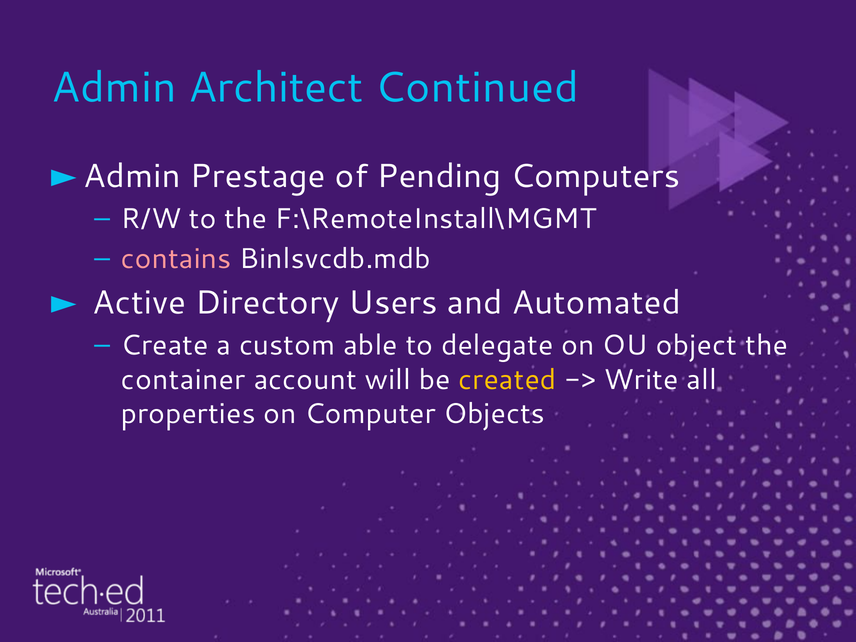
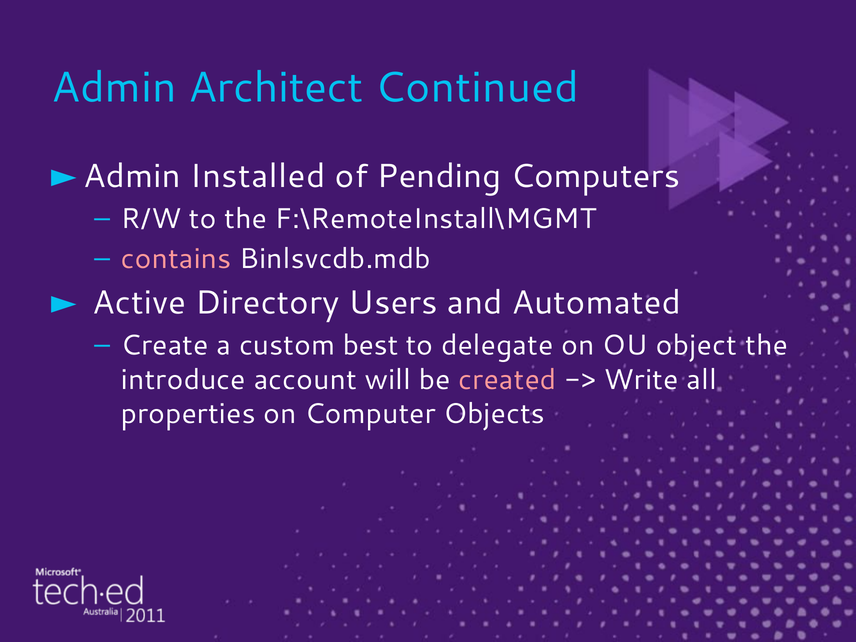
Prestage: Prestage -> Installed (258, 176)
able: able -> best (371, 345)
container: container -> introduce (183, 380)
created colour: yellow -> pink (507, 380)
